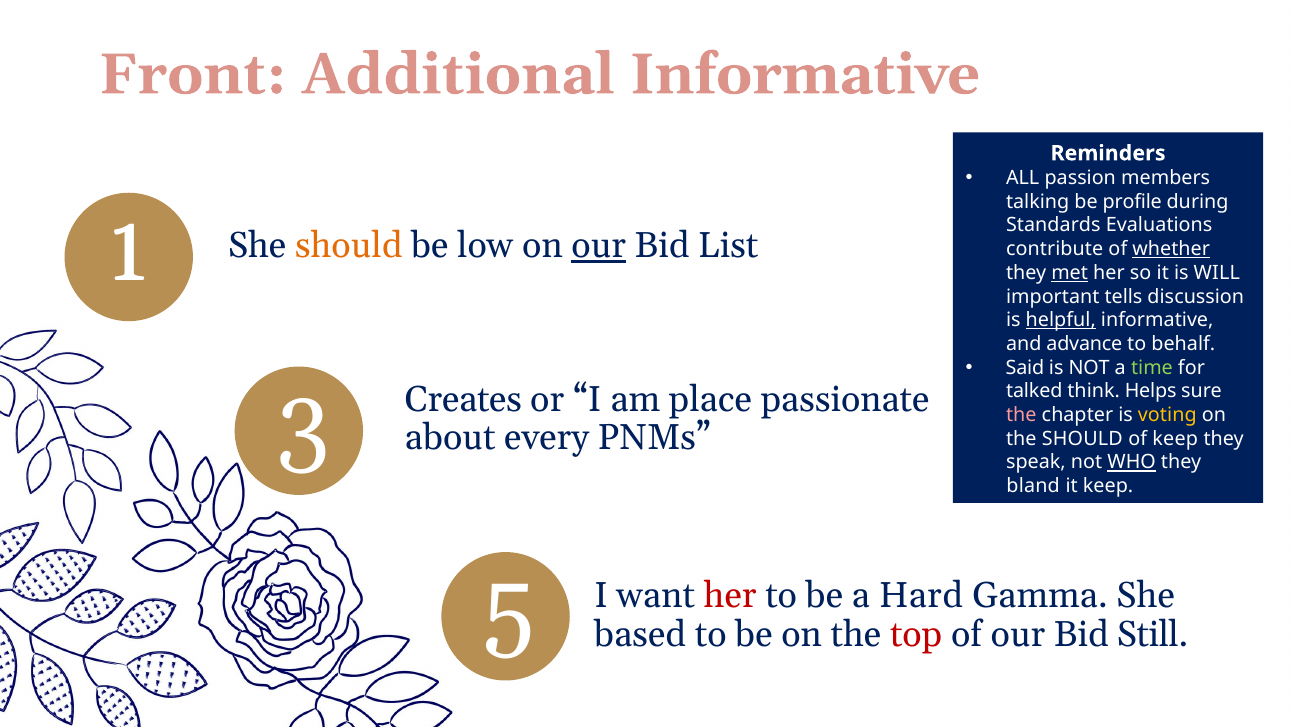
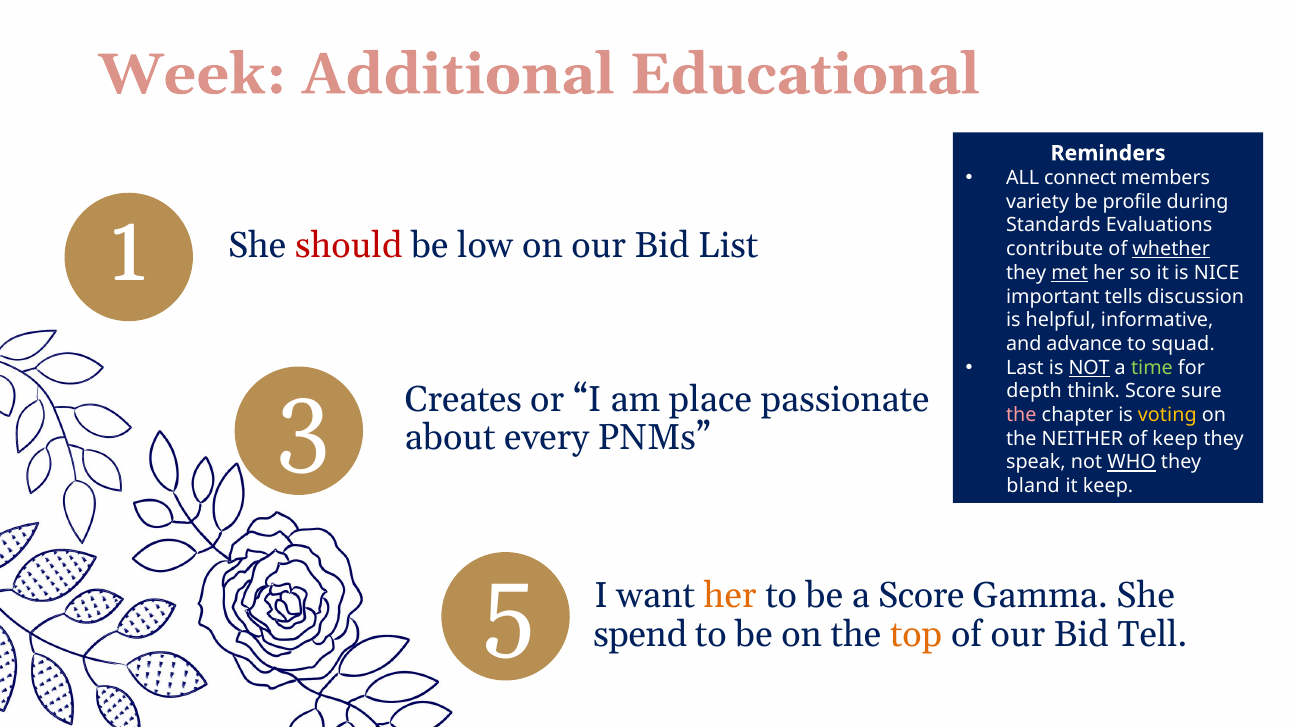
Front: Front -> Week (193, 74)
Additional Informative: Informative -> Educational (805, 74)
passion: passion -> connect (1080, 178)
talking: talking -> variety (1038, 202)
should colour: orange -> red (349, 246)
our underline: present -> none (599, 246)
WILL: WILL -> NICE (1217, 273)
helpful underline: present -> none (1061, 320)
behalf: behalf -> squad (1183, 344)
Said: Said -> Last (1025, 368)
NOT underline: none -> present (1089, 368)
talked: talked -> depth (1034, 391)
think Helps: Helps -> Score (1151, 391)
the SHOULD: SHOULD -> NEITHER (1082, 439)
her colour: red -> orange (730, 596)
a Hard: Hard -> Score (921, 596)
based: based -> spend (640, 635)
top colour: red -> orange (916, 635)
Still: Still -> Tell (1152, 635)
